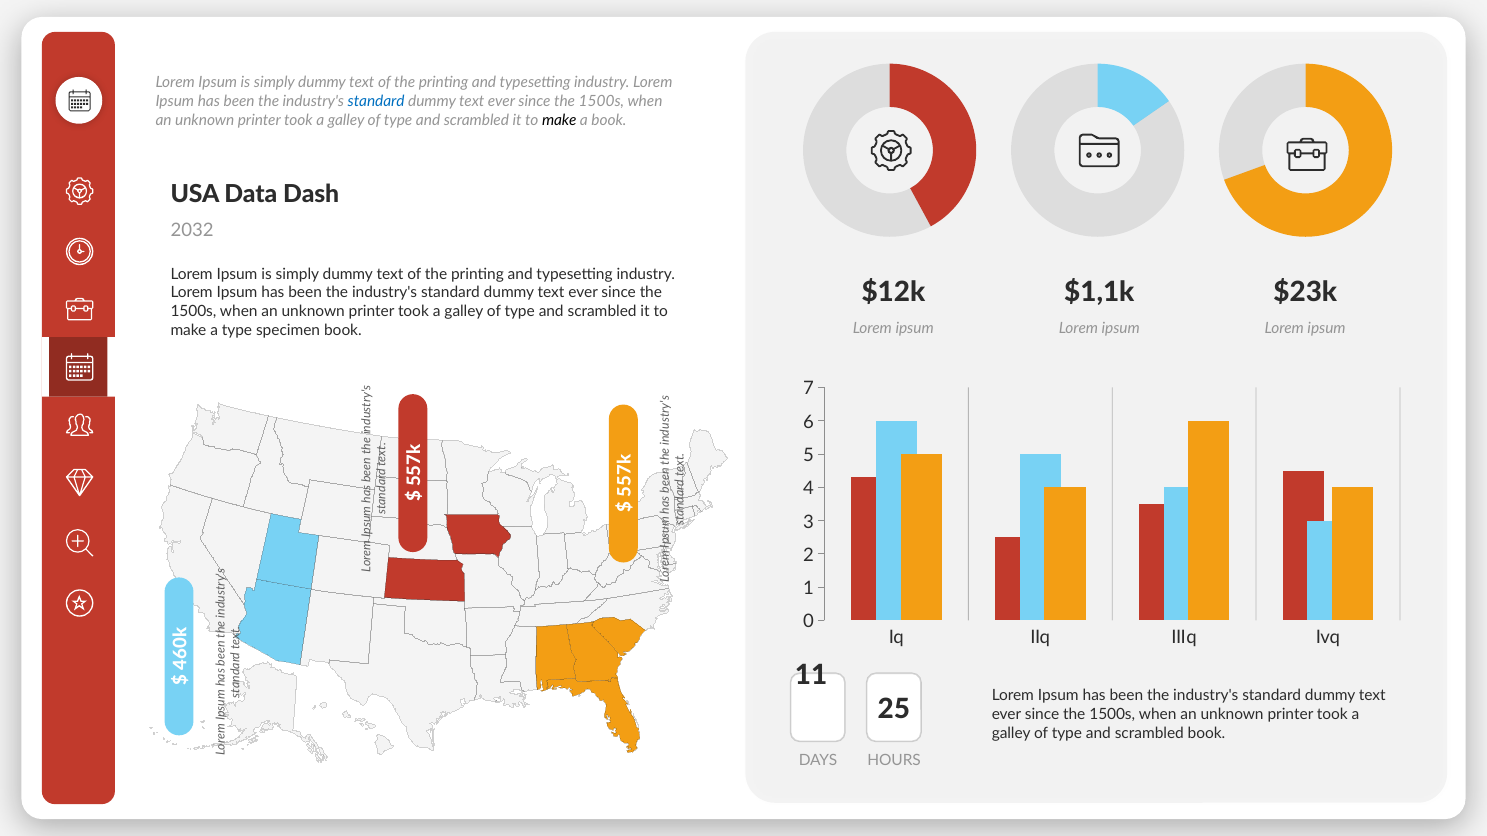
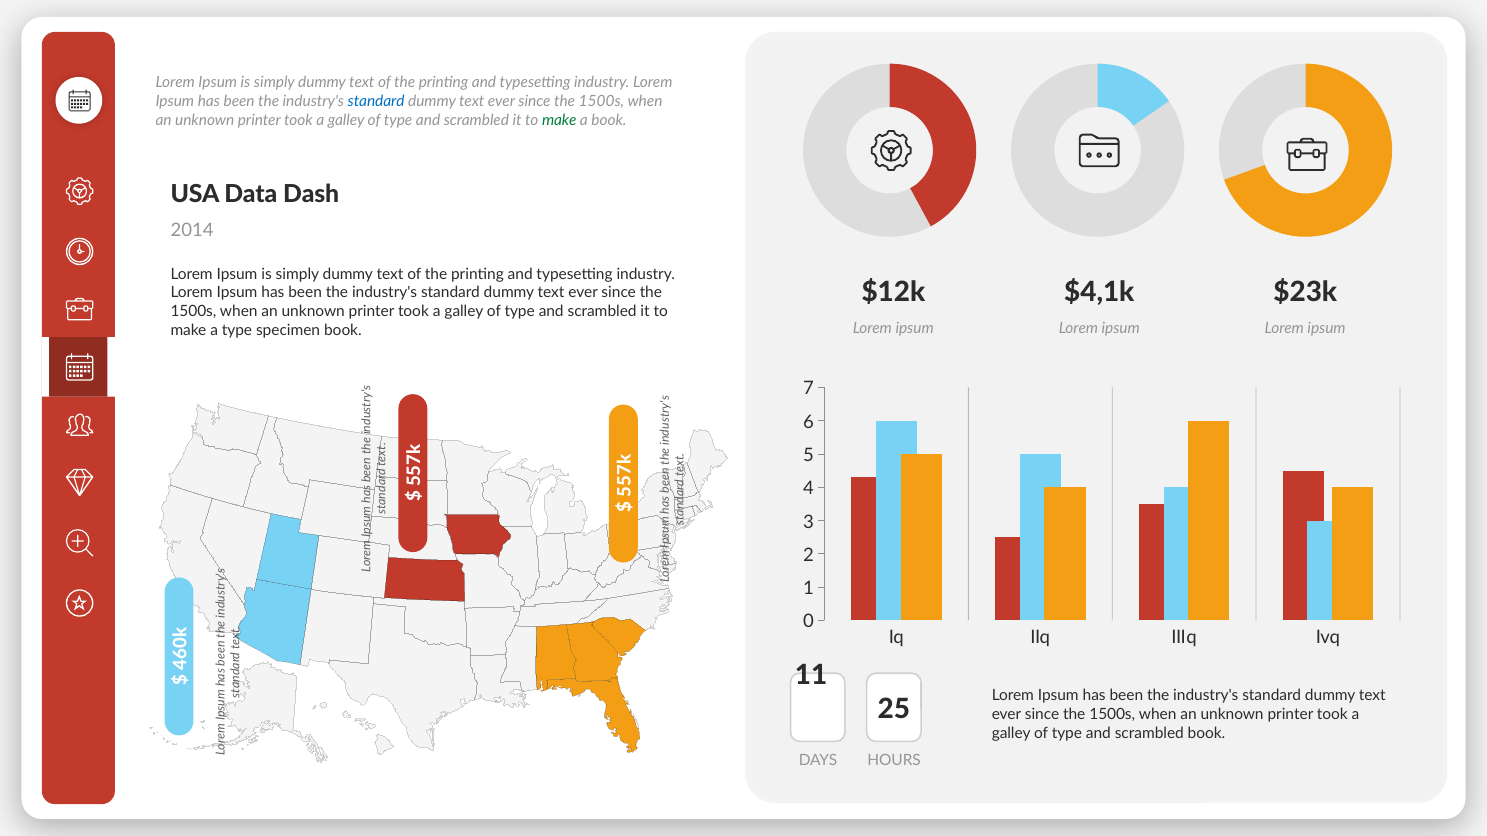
make colour: black -> green (559, 120)
2032: 2032 -> 2014 (192, 231)
$1,1k: $1,1k -> $4,1k (1099, 293)
